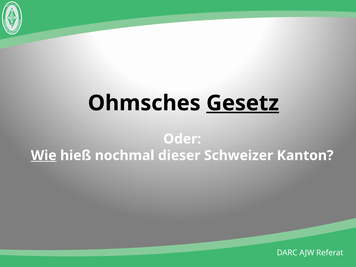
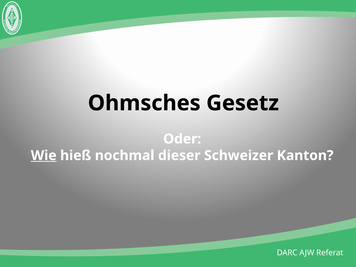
Gesetz underline: present -> none (243, 103)
